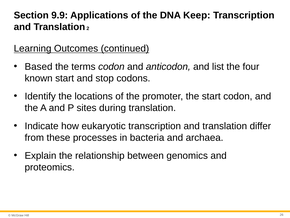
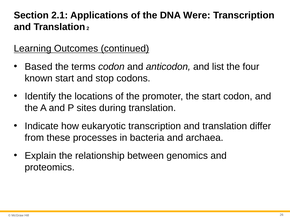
9.9: 9.9 -> 2.1 (60, 15)
Keep: Keep -> Were (197, 15)
